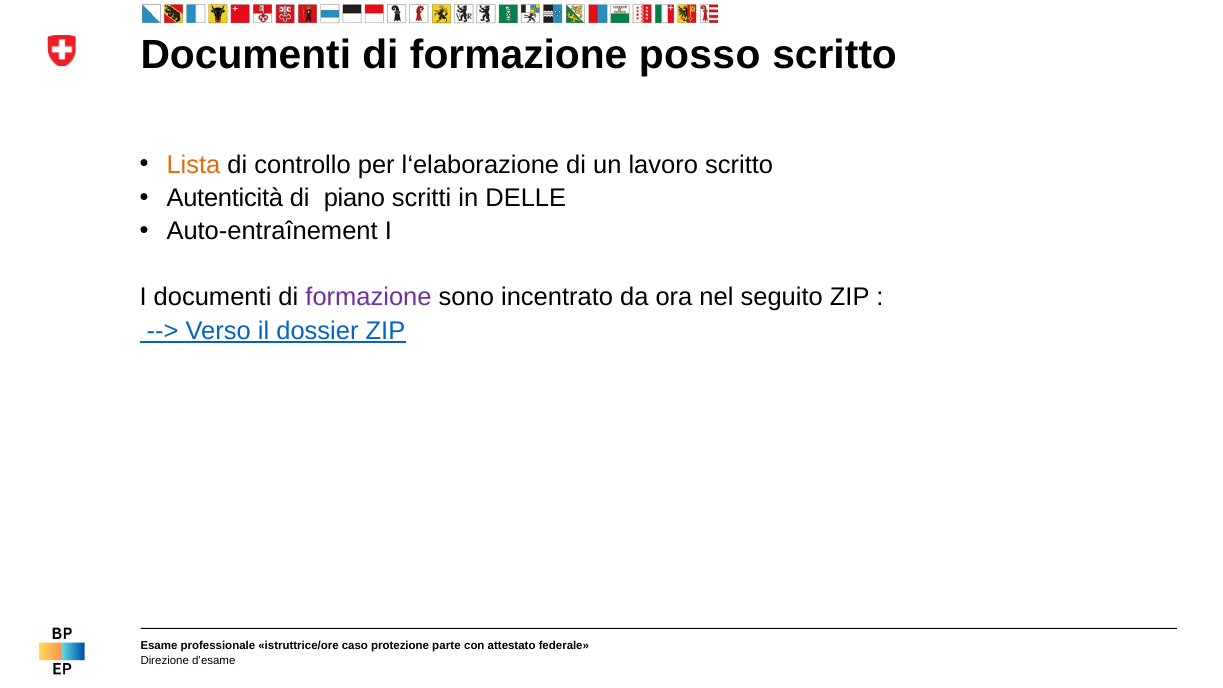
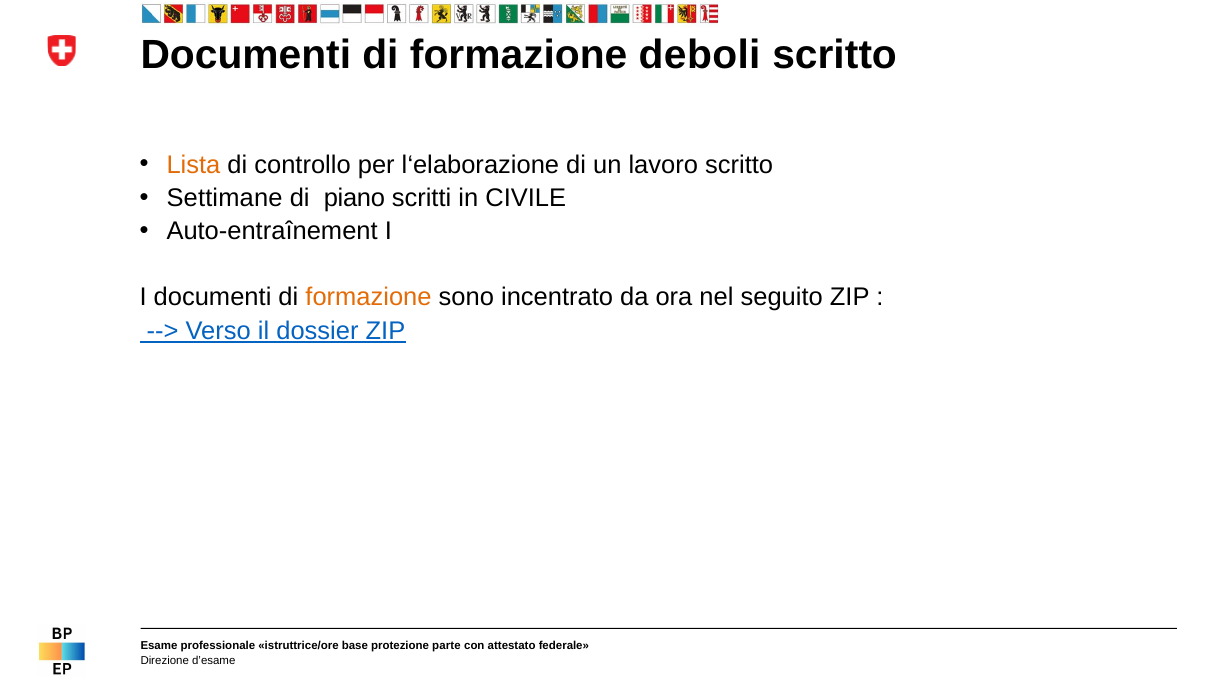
posso: posso -> deboli (700, 55)
Autenticità: Autenticità -> Settimane (225, 198)
DELLE: DELLE -> CIVILE (526, 198)
formazione colour: purple -> orange (369, 297)
caso: caso -> base (355, 645)
